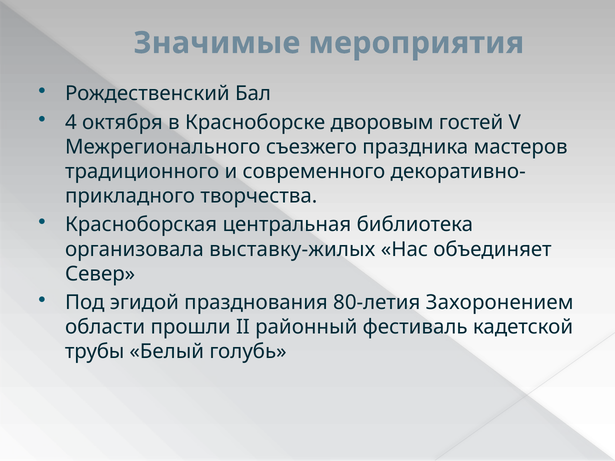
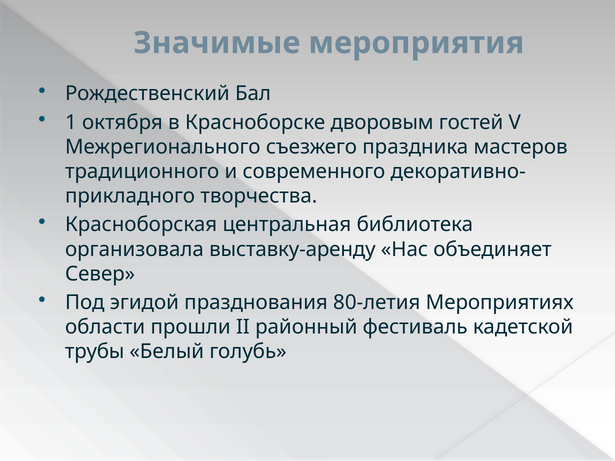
4: 4 -> 1 (71, 122)
выставку-жилых: выставку-жилых -> выставку-аренду (292, 249)
Захоронением: Захоронением -> Мероприятиях (500, 303)
